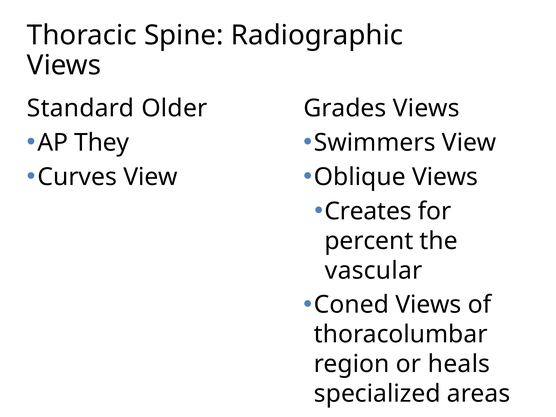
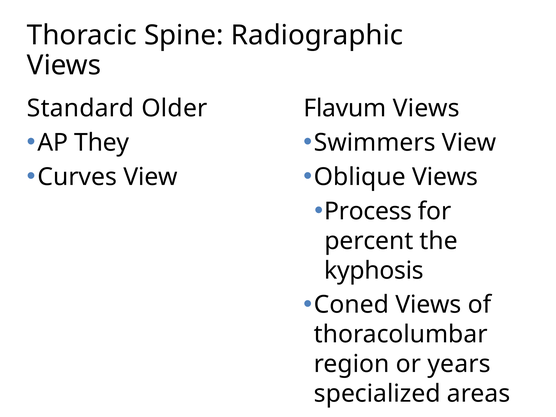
Grades: Grades -> Flavum (345, 108)
Creates: Creates -> Process (368, 211)
vascular: vascular -> kyphosis (374, 271)
heals: heals -> years (459, 364)
